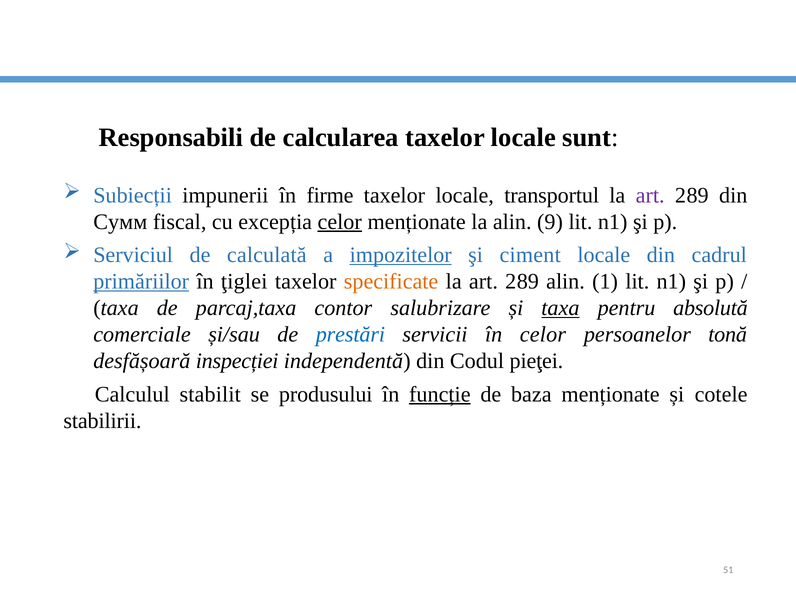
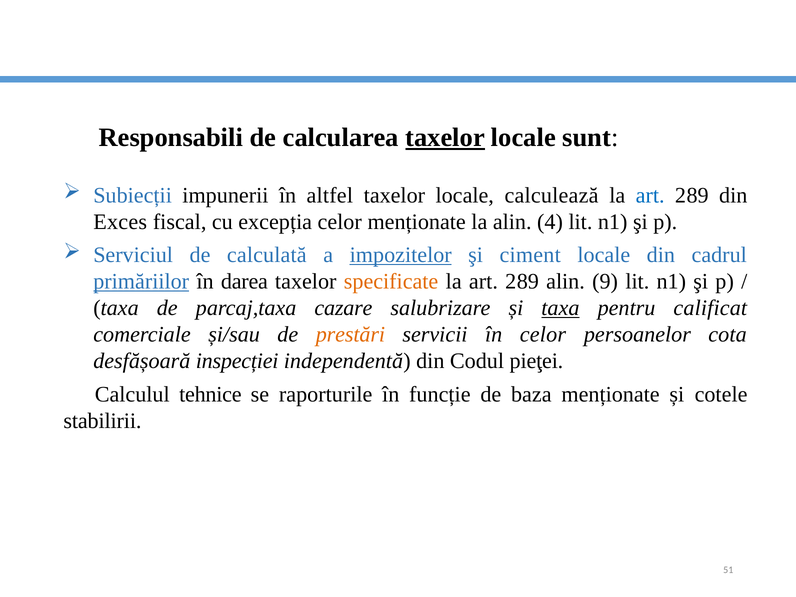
taxelor underline: none -> present (445, 138)
firme: firme -> altfel (330, 195)
transportul: transportul -> calculează (552, 195)
art colour: purple -> blue (650, 195)
Сумм: Сумм -> Exces (120, 222)
celor underline: present -> none (340, 222)
9: 9 -> 4 (550, 222)
ţiglei: ţiglei -> darea (244, 281)
1: 1 -> 9 (605, 281)
contor: contor -> cazare (343, 308)
absolută: absolută -> calificat (710, 308)
prestări colour: blue -> orange (350, 335)
tonă: tonă -> cota (728, 335)
stabilit: stabilit -> tehnice (210, 394)
produsului: produsului -> raporturile (326, 394)
funcție underline: present -> none (440, 394)
